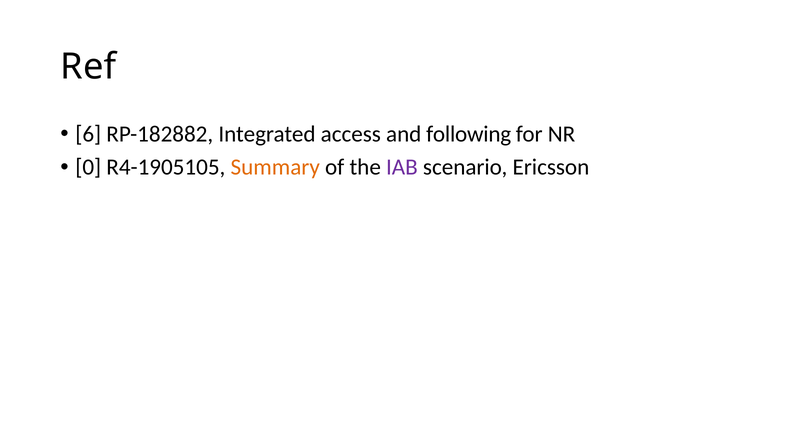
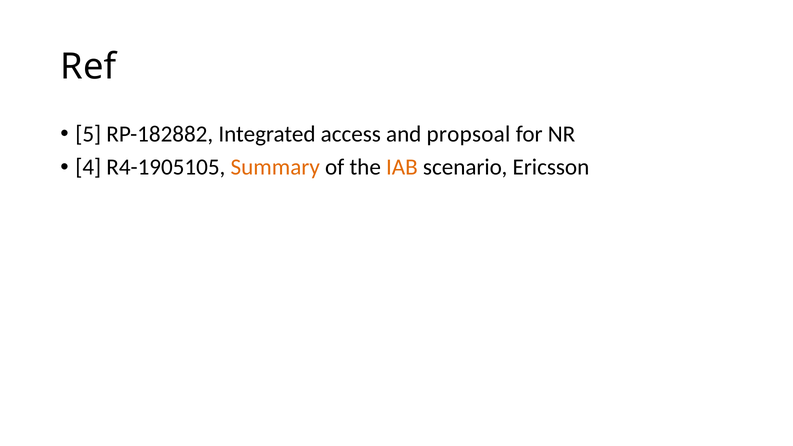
6: 6 -> 5 (88, 134)
following: following -> propsoal (468, 134)
0: 0 -> 4 (88, 167)
IAB colour: purple -> orange (402, 167)
